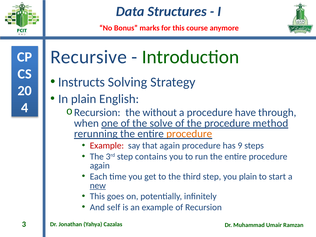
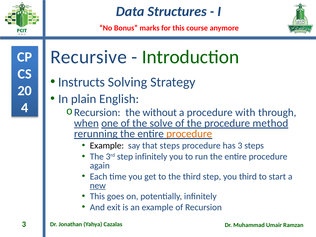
have: have -> with (245, 113)
when underline: none -> present (86, 123)
Example colour: red -> black (107, 146)
that again: again -> steps (170, 146)
has 9: 9 -> 3 (240, 146)
step contains: contains -> infinitely (151, 157)
you plain: plain -> third (248, 177)
self: self -> exit (114, 207)
